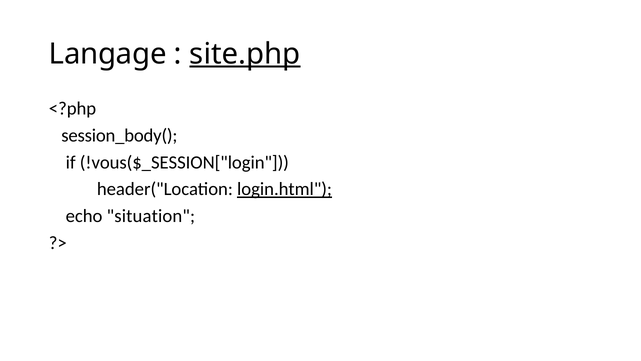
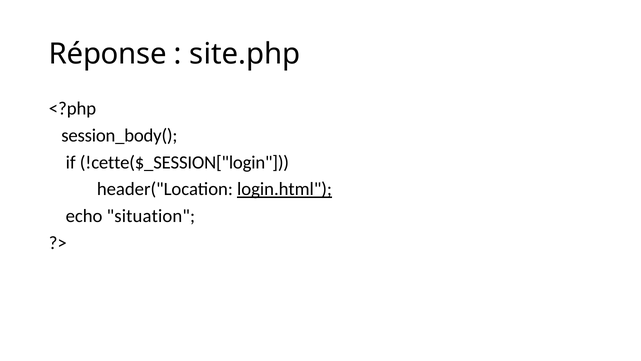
Langage: Langage -> Réponse (108, 54)
site.php underline: present -> none (245, 54)
!vous($_SESSION["login: !vous($_SESSION["login -> !cette($_SESSION["login (184, 162)
